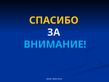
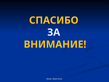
ВНИМАНИЕ colour: light blue -> yellow (55, 44)
